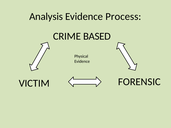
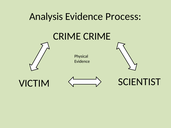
CRIME BASED: BASED -> CRIME (97, 36)
FORENSIC: FORENSIC -> SCIENTIST (139, 82)
